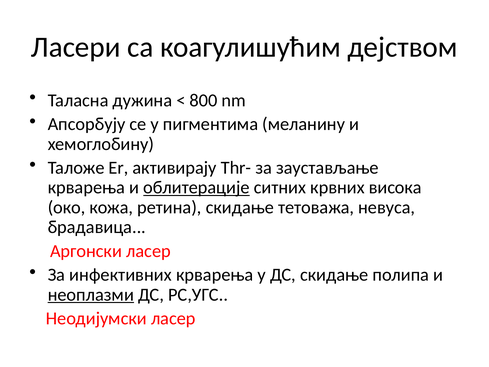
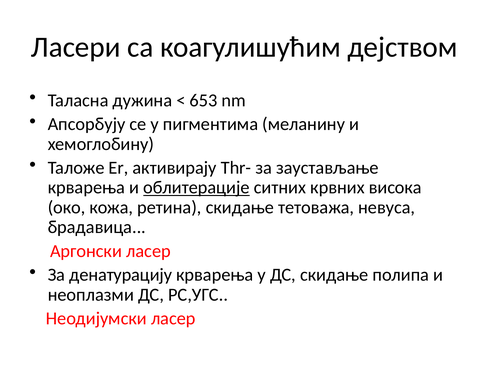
800: 800 -> 653 (203, 100)
инфективних: инфективних -> денатурацију (121, 275)
неоплазми underline: present -> none (91, 294)
